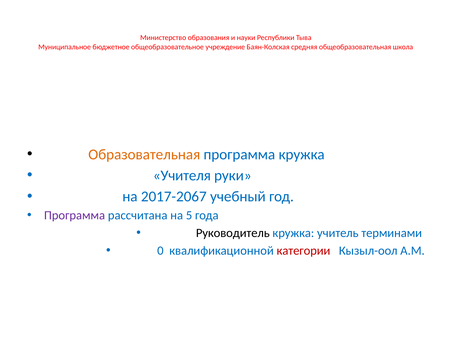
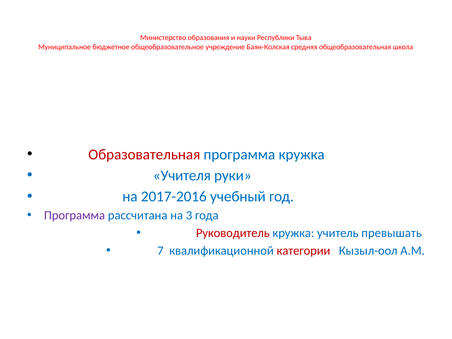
Образовательная colour: orange -> red (144, 154)
2017-2067: 2017-2067 -> 2017-2016 (174, 197)
5: 5 -> 3 (189, 215)
Руководитель colour: black -> red (233, 233)
терминами: терминами -> превышать (392, 233)
0: 0 -> 7 (160, 251)
